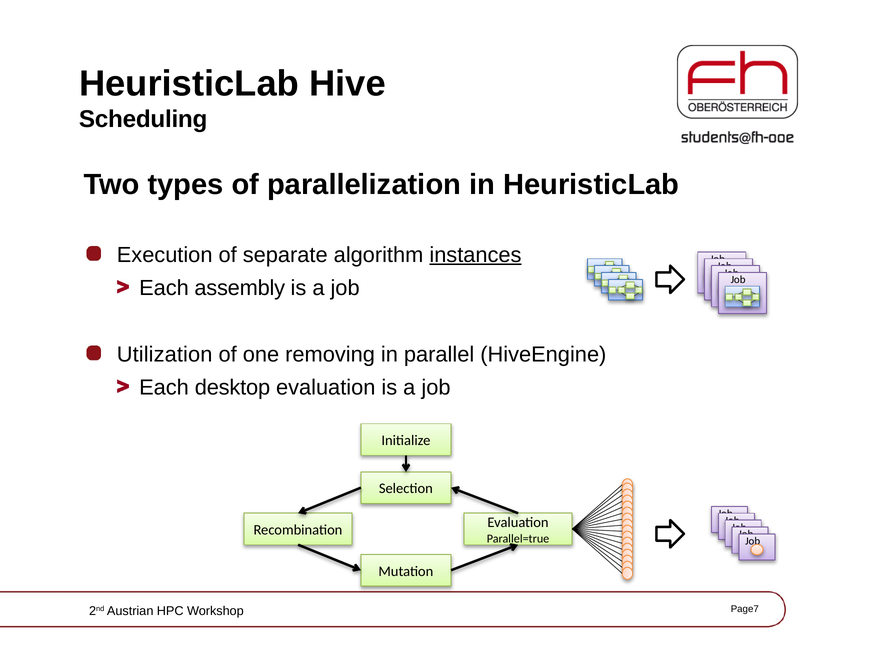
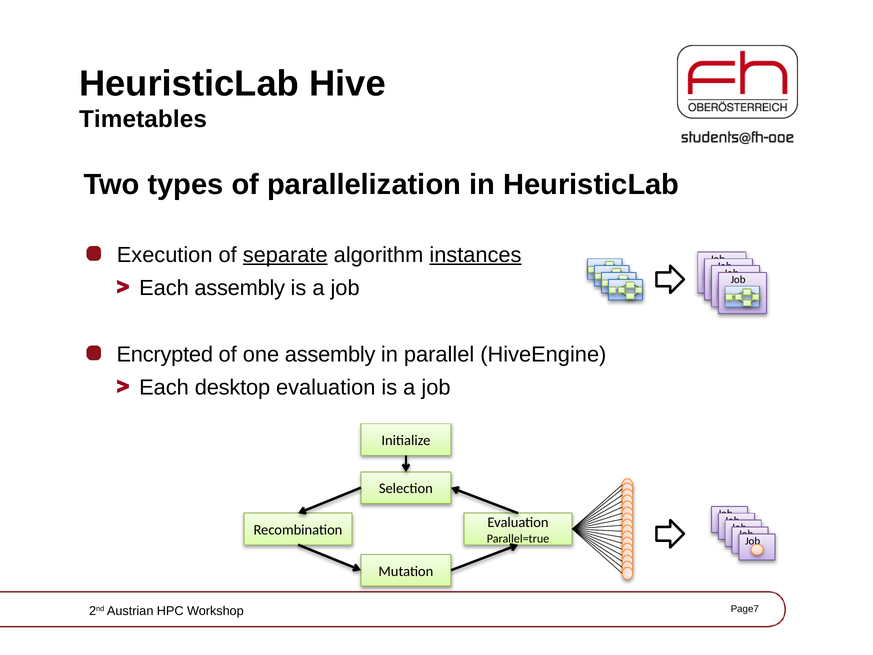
Scheduling: Scheduling -> Timetables (143, 119)
separate underline: none -> present (285, 255)
Utilization: Utilization -> Encrypted (165, 354)
one removing: removing -> assembly (330, 354)
